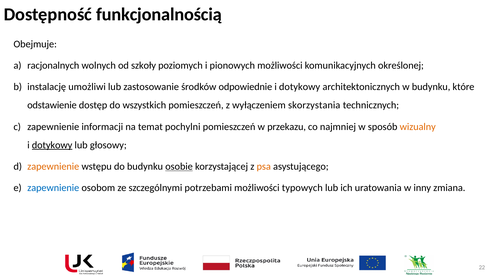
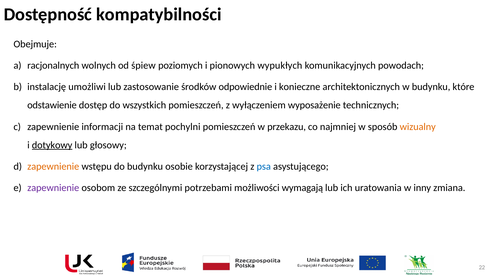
funkcjonalnością: funkcjonalnością -> kompatybilności (159, 14)
szkoły: szkoły -> śpiew (143, 65)
pionowych możliwości: możliwości -> wypukłych (280, 65)
określonej: określonej -> powodach (401, 65)
dotykowy: dotykowy -> konieczne (300, 87)
skorzystania: skorzystania -> wyposażenie (314, 105)
osobie underline: present -> none (179, 166)
psa colour: orange -> blue (264, 166)
zapewnienie colour: blue -> purple (53, 188)
typowych: typowych -> wymagają (302, 188)
